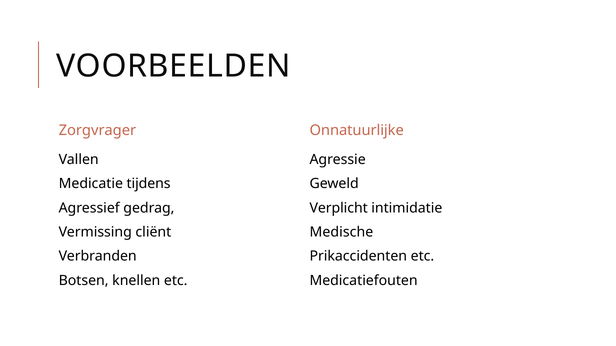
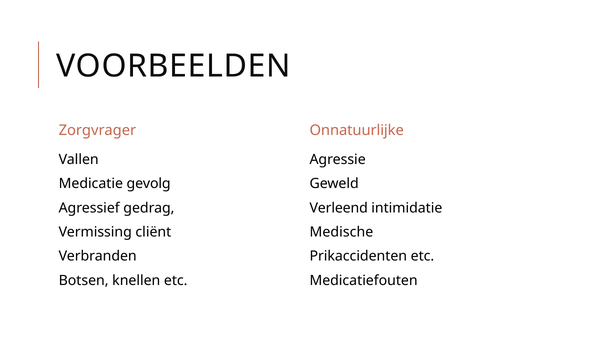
tijdens: tijdens -> gevolg (149, 184)
Verplicht: Verplicht -> Verleend (339, 208)
